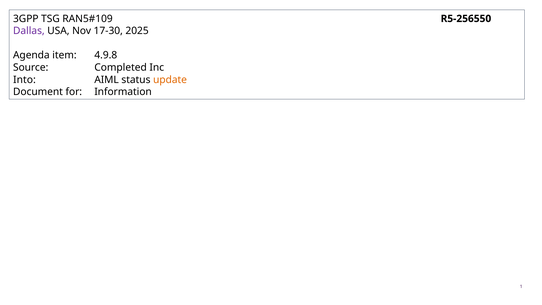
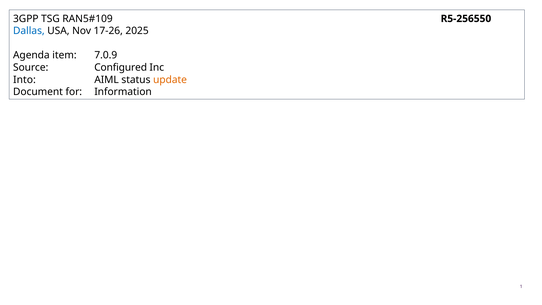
Dallas colour: purple -> blue (29, 31)
17-30: 17-30 -> 17-26 (108, 31)
4.9.8: 4.9.8 -> 7.0.9 (106, 55)
Completed: Completed -> Configured (121, 67)
